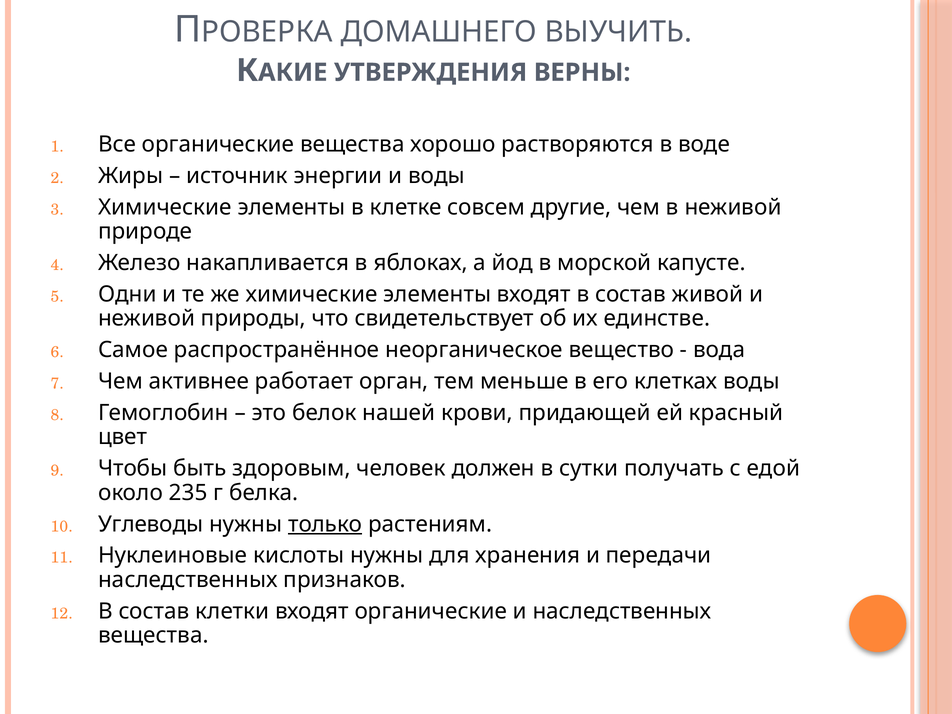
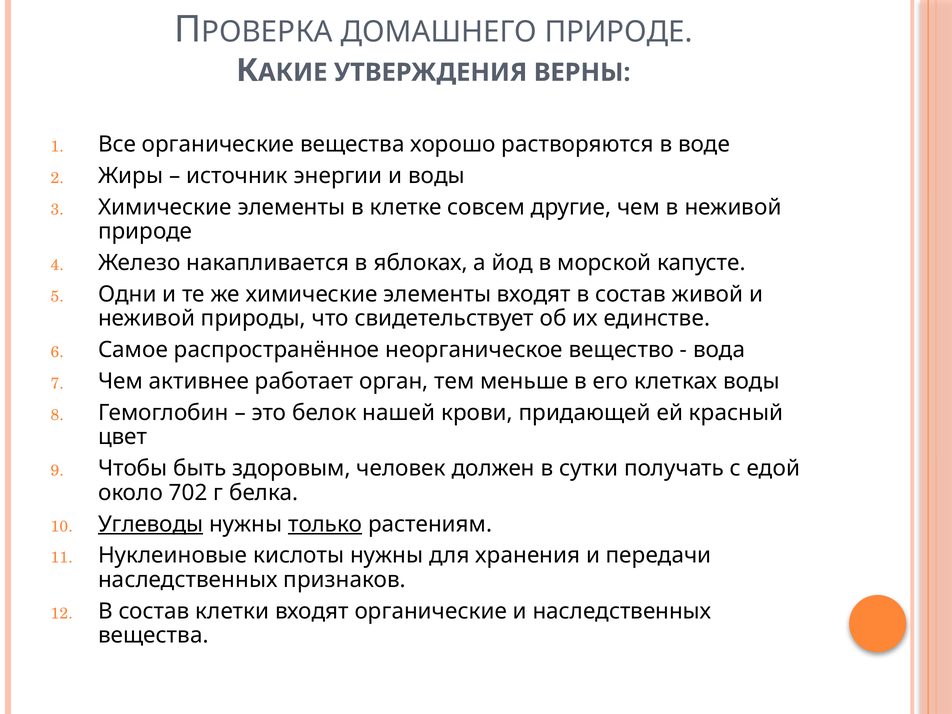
ДОМАШНЕГО ВЫУЧИТЬ: ВЫУЧИТЬ -> ПРИРОДЕ (619, 32)
235: 235 -> 702 (188, 493)
Углеводы underline: none -> present (151, 524)
